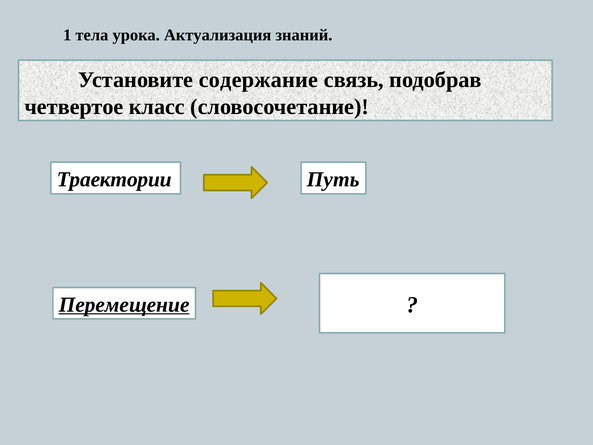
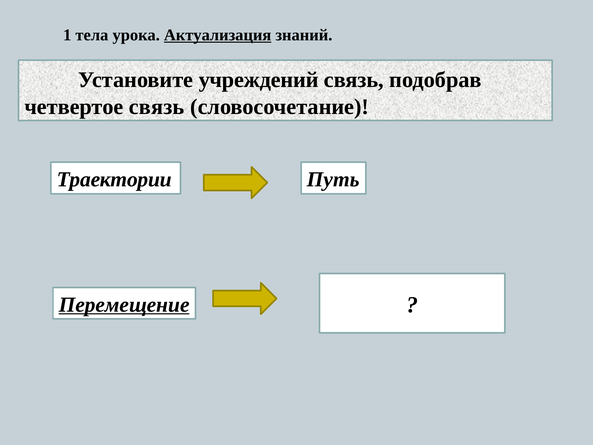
Актуализация underline: none -> present (218, 35)
содержание: содержание -> учреждений (259, 80)
четвертое класс: класс -> связь (157, 107)
